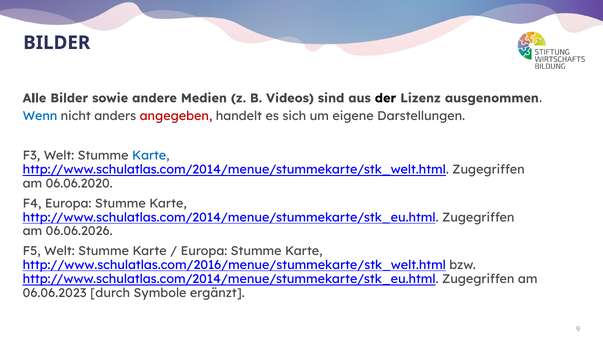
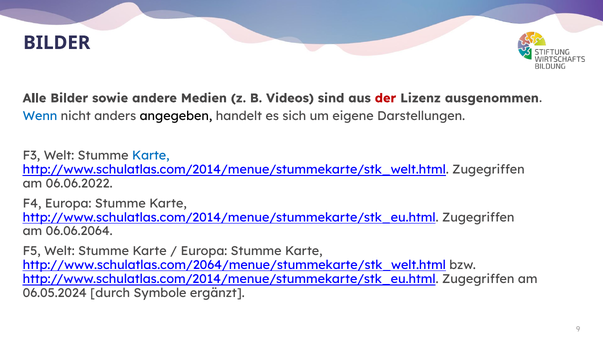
der colour: black -> red (385, 98)
angegeben colour: red -> black (176, 116)
06.06.2020: 06.06.2020 -> 06.06.2022 (79, 184)
06.06.2026: 06.06.2026 -> 06.06.2064 (79, 231)
http://www.schulatlas.com/2016/menue/stummekarte/stk_welt.html: http://www.schulatlas.com/2016/menue/stummekarte/stk_welt.html -> http://www.schulatlas.com/2064/menue/stummekarte/stk_welt.html (234, 265)
06.06.2023: 06.06.2023 -> 06.05.2024 (55, 293)
